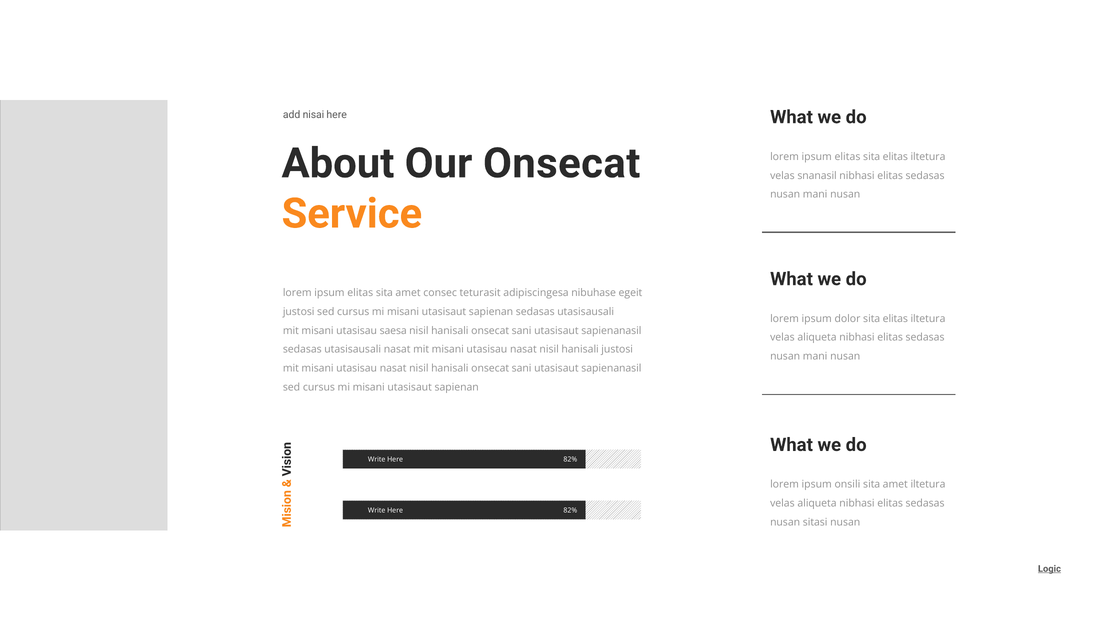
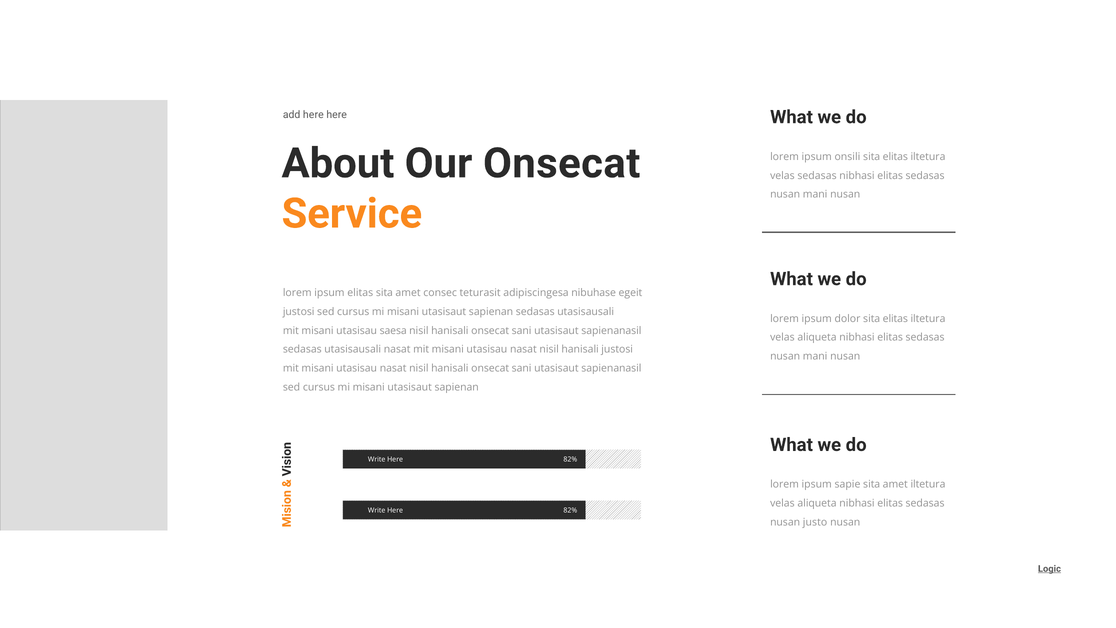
add nisai: nisai -> here (313, 115)
elitas: elitas -> onsili (847, 157)
velas snanasil: snanasil -> sedasas (817, 176)
onsili: onsili -> sapie (847, 484)
sitasi: sitasi -> justo (815, 522)
